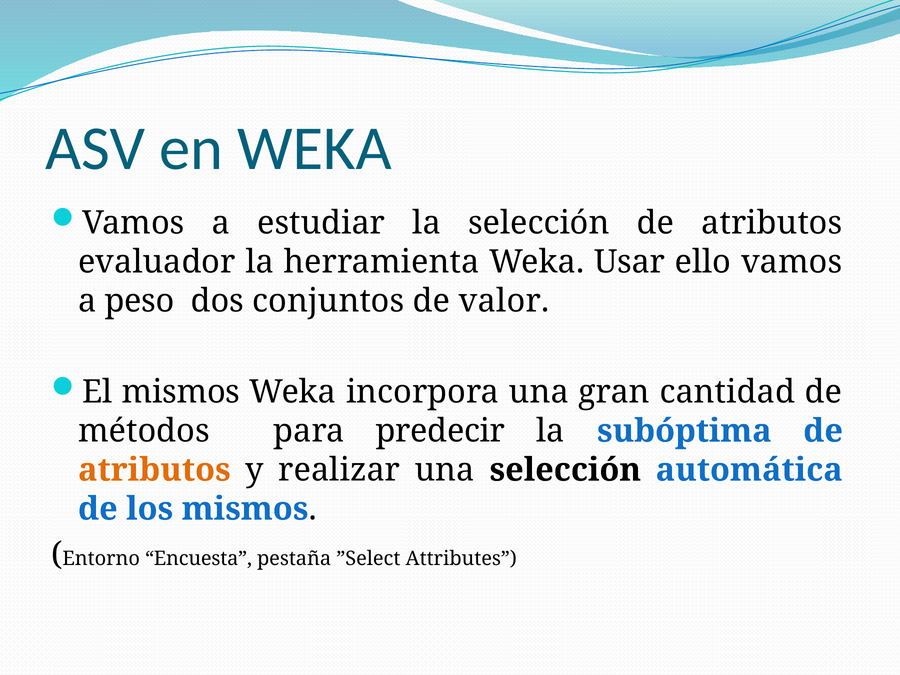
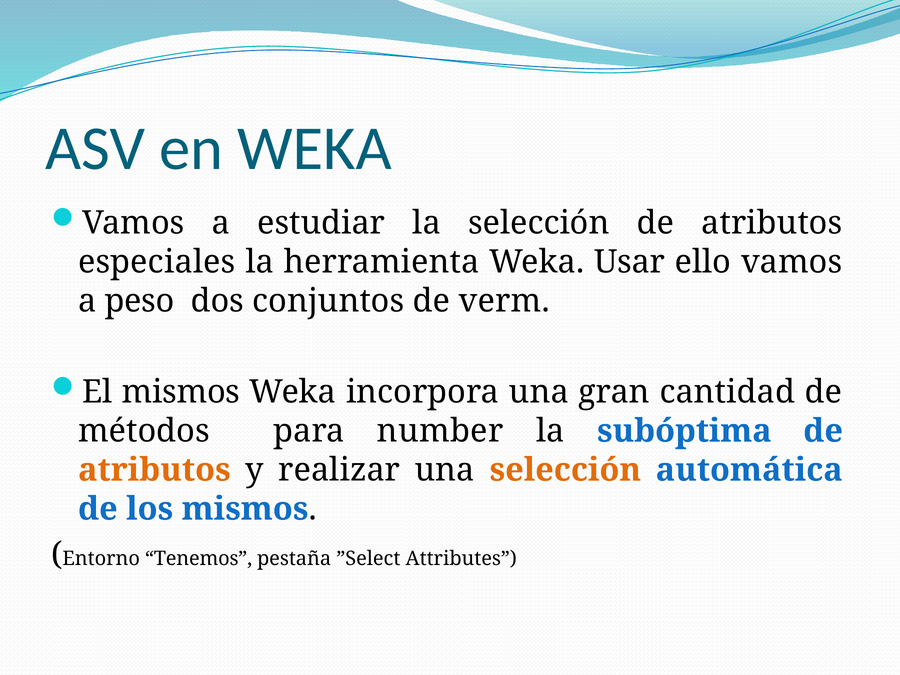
evaluador: evaluador -> especiales (157, 262)
valor: valor -> verm (504, 301)
predecir: predecir -> number (440, 431)
selección colour: black -> orange (565, 470)
Encuesta: Encuesta -> Tenemos (199, 559)
